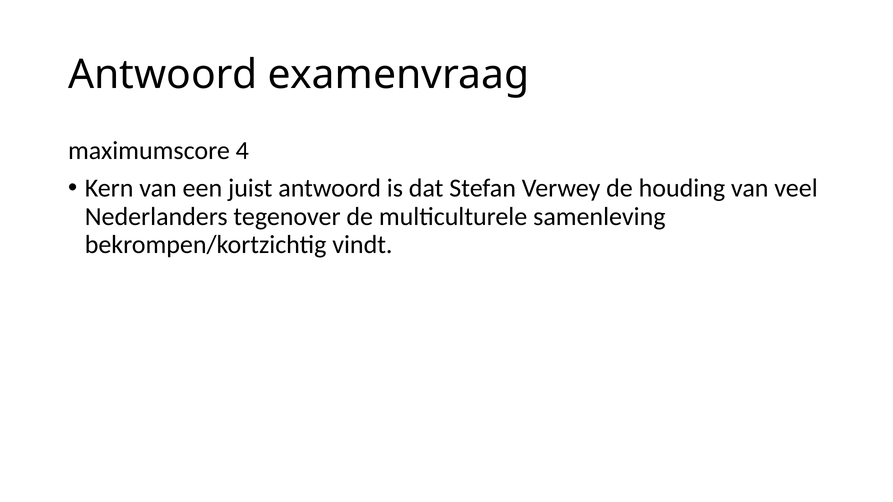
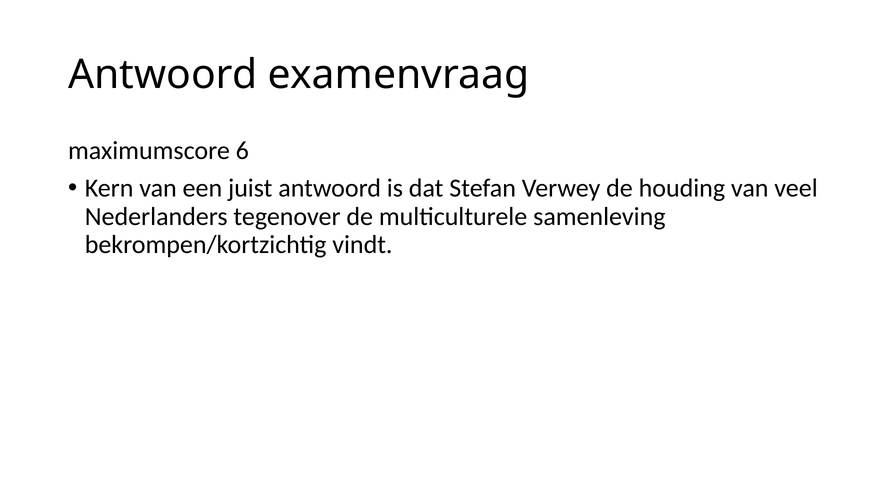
4: 4 -> 6 (242, 151)
